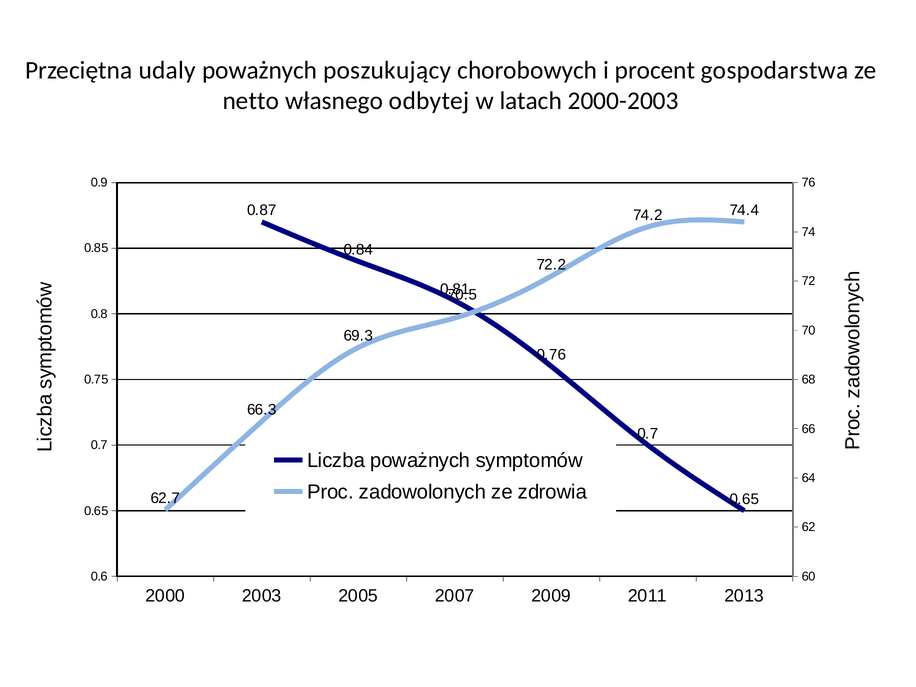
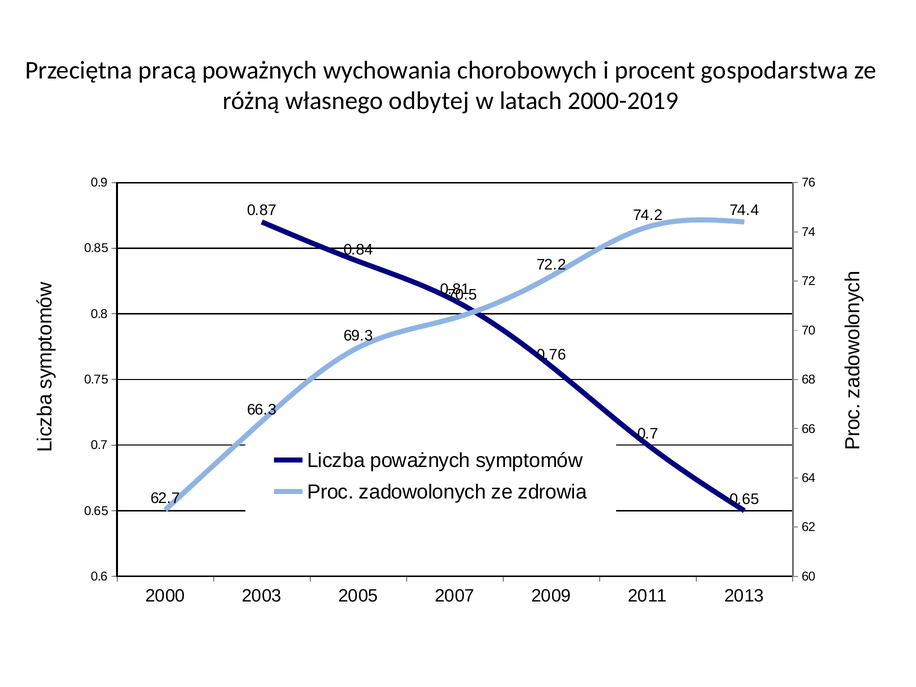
udaly: udaly -> pracą (167, 70)
poszukujący: poszukujący -> wychowania (387, 70)
netto: netto -> różną (251, 101)
2000-2003: 2000-2003 -> 2000-2019 (623, 101)
